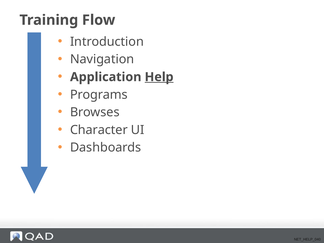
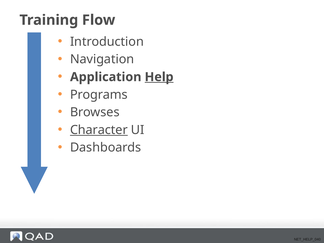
Character underline: none -> present (99, 130)
